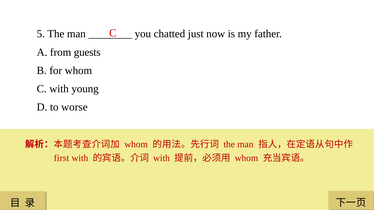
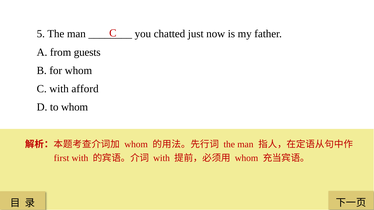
young: young -> afford (85, 89)
to worse: worse -> whom (75, 107)
